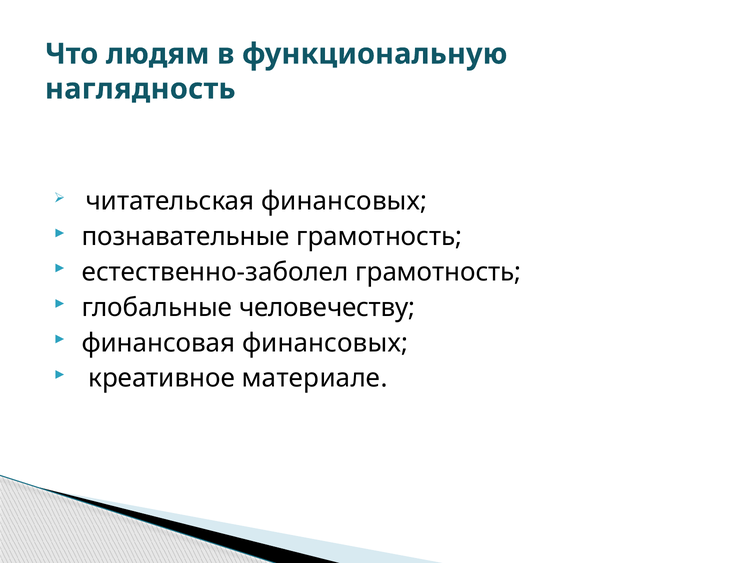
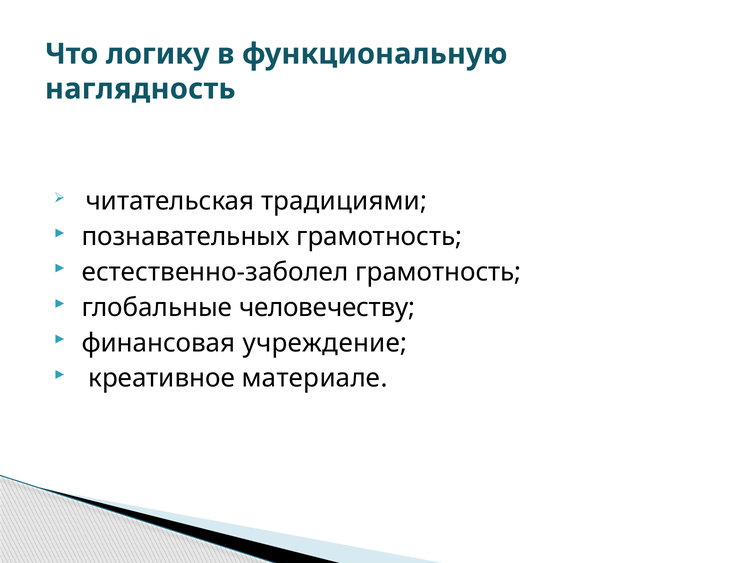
людям: людям -> логику (158, 54)
читательская финансовых: финансовых -> традициями (344, 201)
познавательные: познавательные -> познавательных (186, 236)
финансовая финансовых: финансовых -> учреждение (325, 343)
